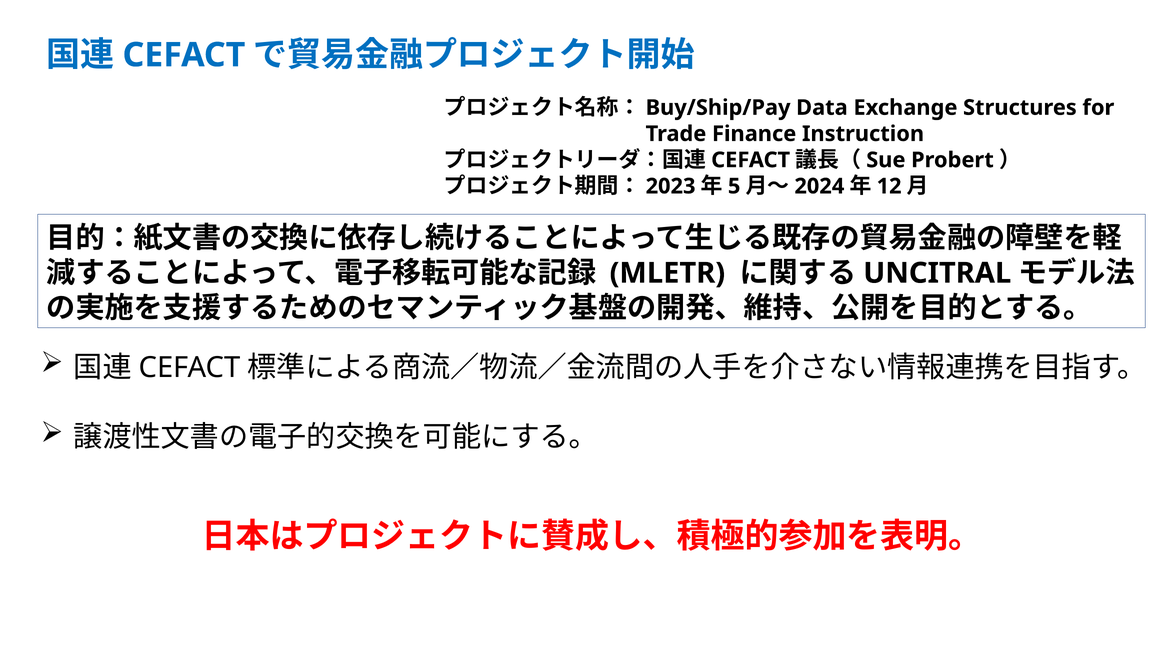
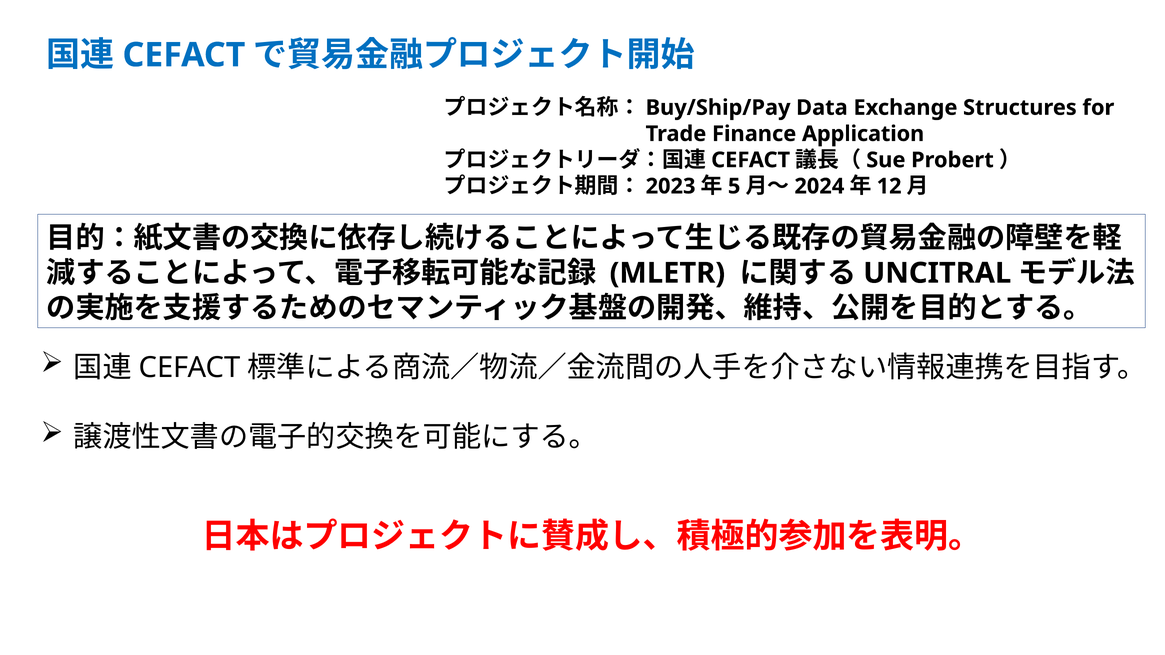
Instruction: Instruction -> Application (863, 134)
